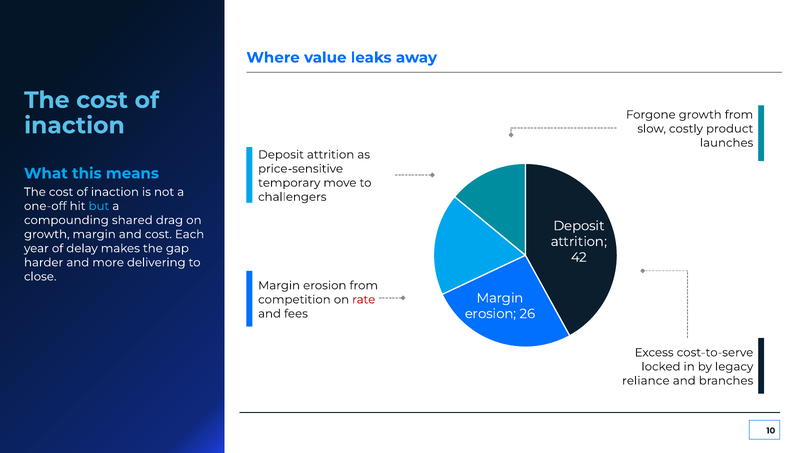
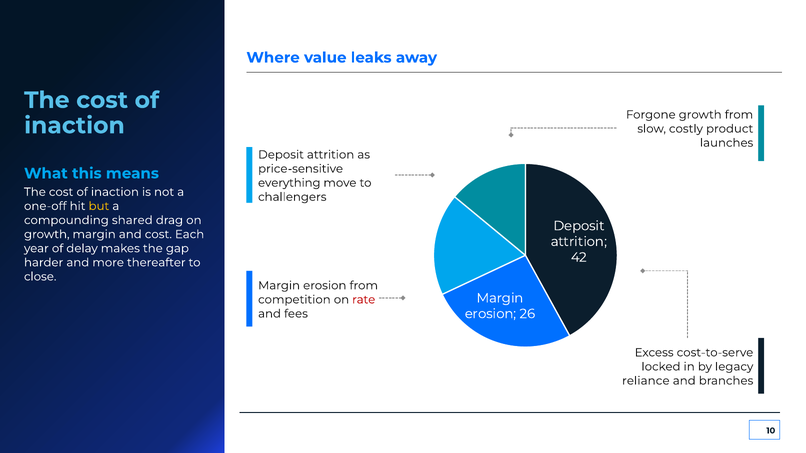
temporary: temporary -> everything (289, 183)
but colour: light blue -> yellow (99, 206)
delivering: delivering -> thereafter (156, 263)
